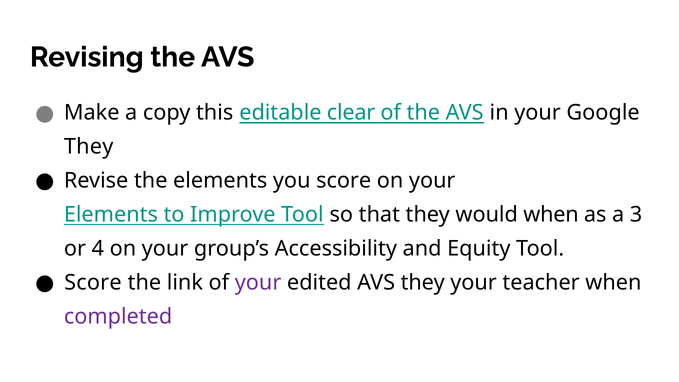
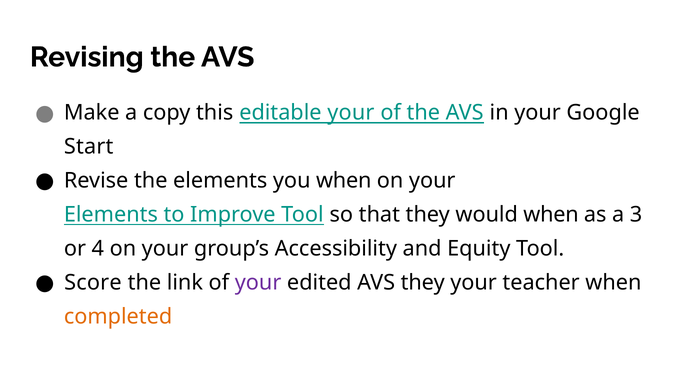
editable clear: clear -> your (351, 113)
They: They -> Start (89, 147)
you score: score -> when (344, 181)
completed colour: purple -> orange (118, 317)
